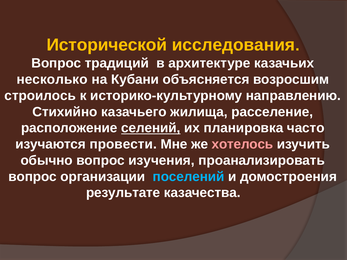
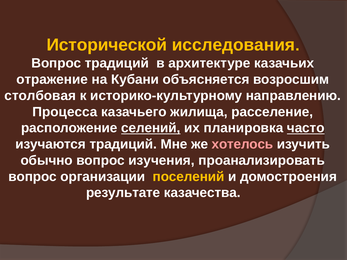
несколько: несколько -> отражение (52, 80)
строилось: строилось -> столбовая (40, 96)
Стихийно: Стихийно -> Процесса (65, 112)
часто underline: none -> present (306, 128)
изучаются провести: провести -> традиций (123, 144)
поселений colour: light blue -> yellow (189, 177)
